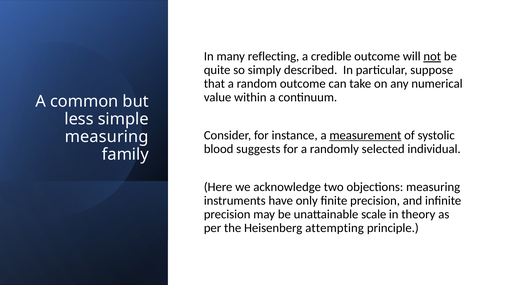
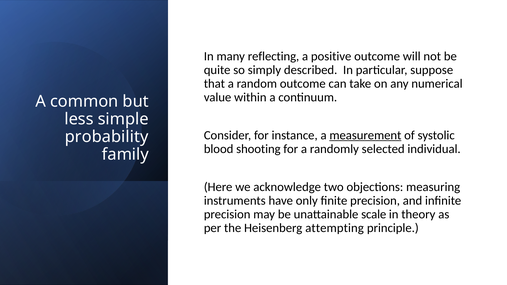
credible: credible -> positive (331, 56)
not underline: present -> none (432, 56)
measuring: measuring -> probability (107, 137)
suggests: suggests -> shooting (258, 149)
